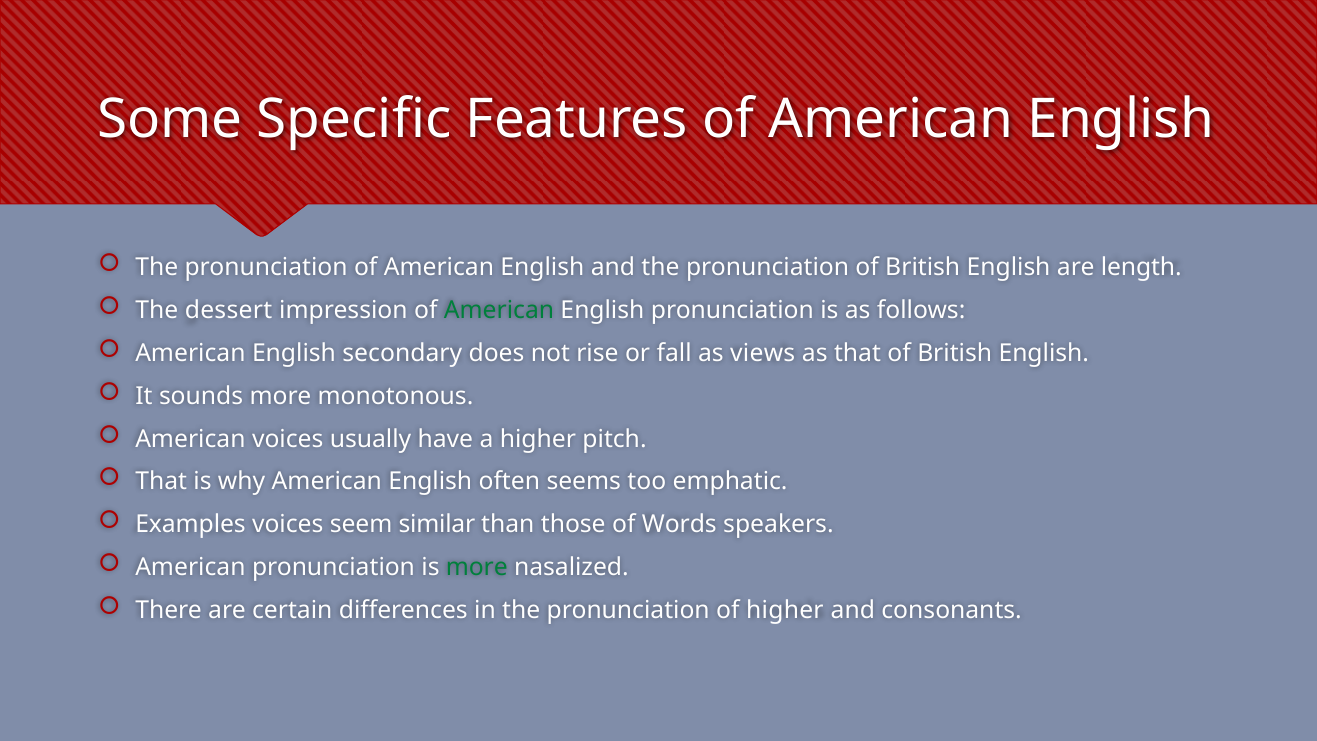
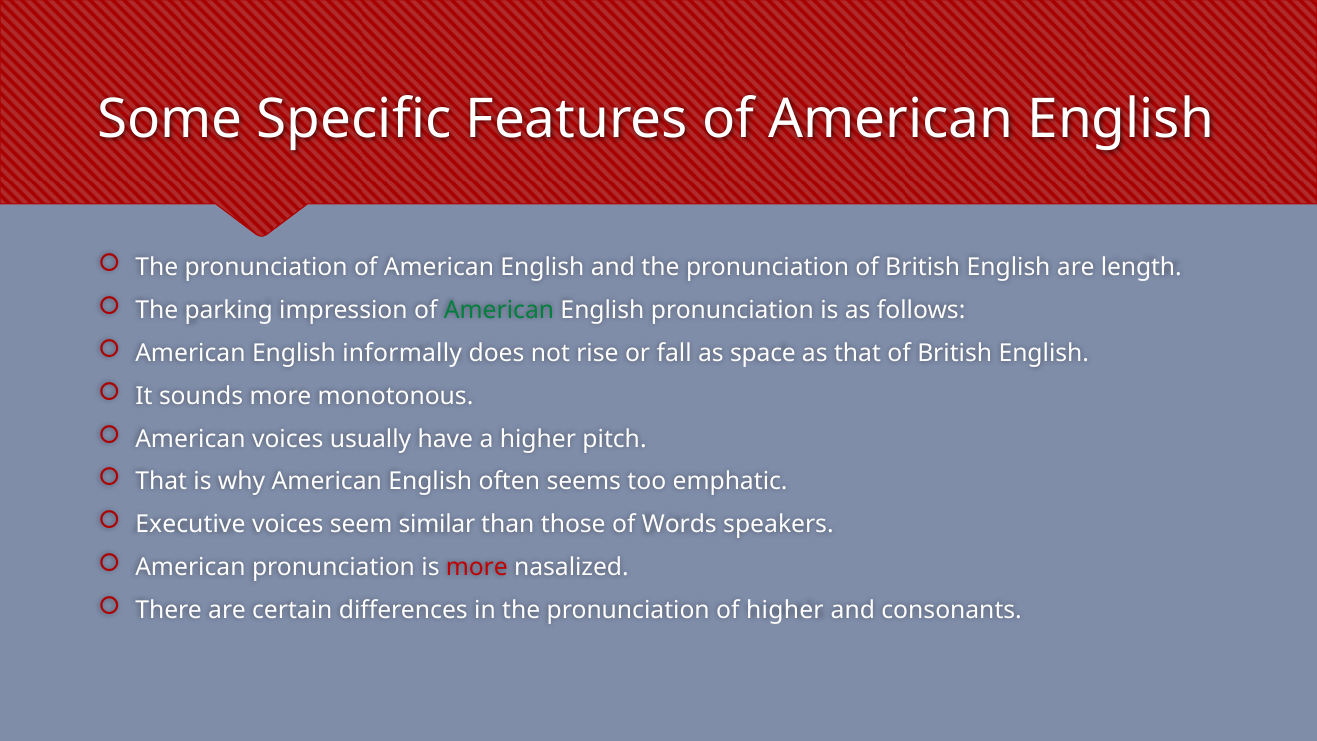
dessert: dessert -> parking (229, 310)
secondary: secondary -> informally (402, 353)
views: views -> space (763, 353)
Examples: Examples -> Executive (190, 524)
more colour: green -> red (477, 567)
